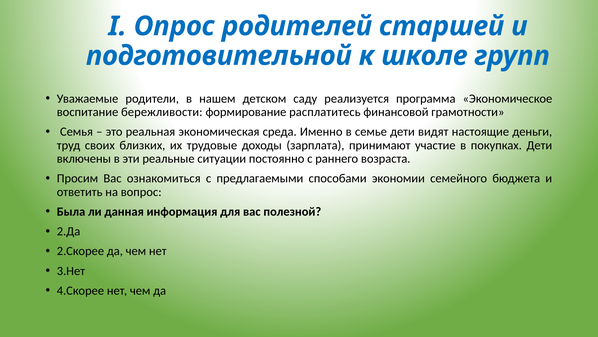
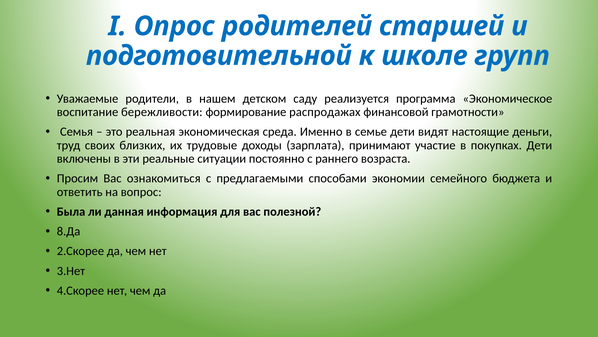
расплатитесь: расплатитесь -> распродажах (325, 112)
2.Да: 2.Да -> 8.Да (69, 231)
